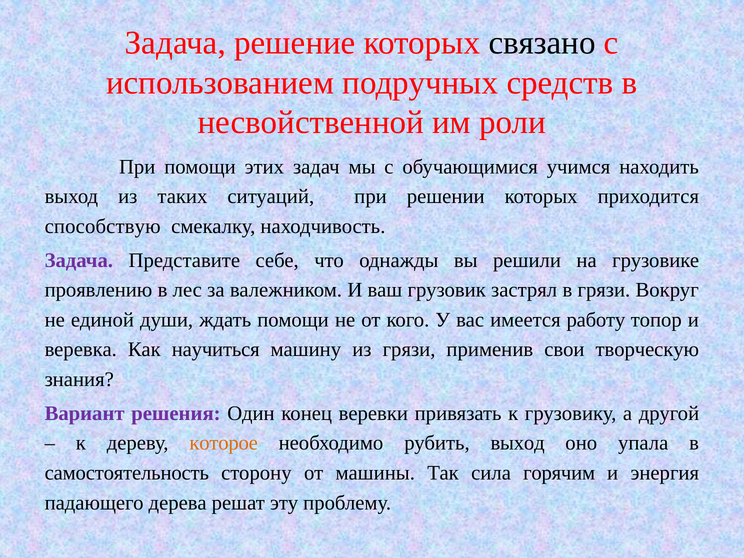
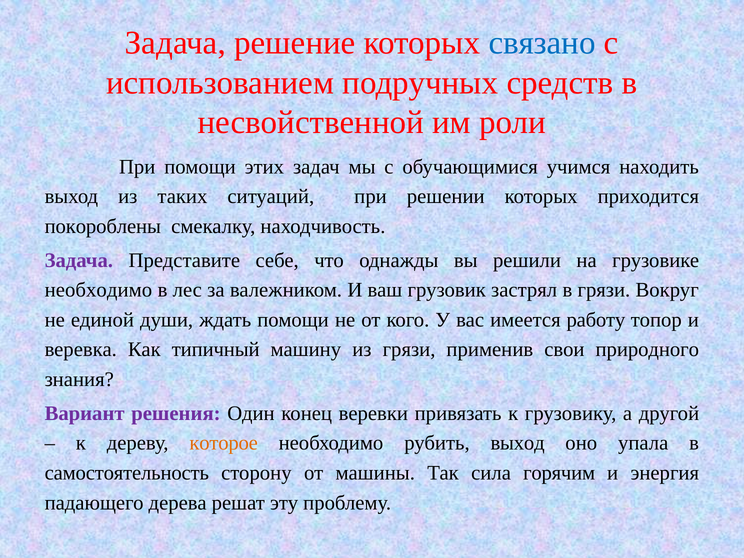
связано colour: black -> blue (542, 43)
способствую: способствую -> покороблены (103, 226)
проявлению: проявлению -> необходимо (98, 290)
научиться: научиться -> типичный (216, 350)
творческую: творческую -> природного (647, 350)
